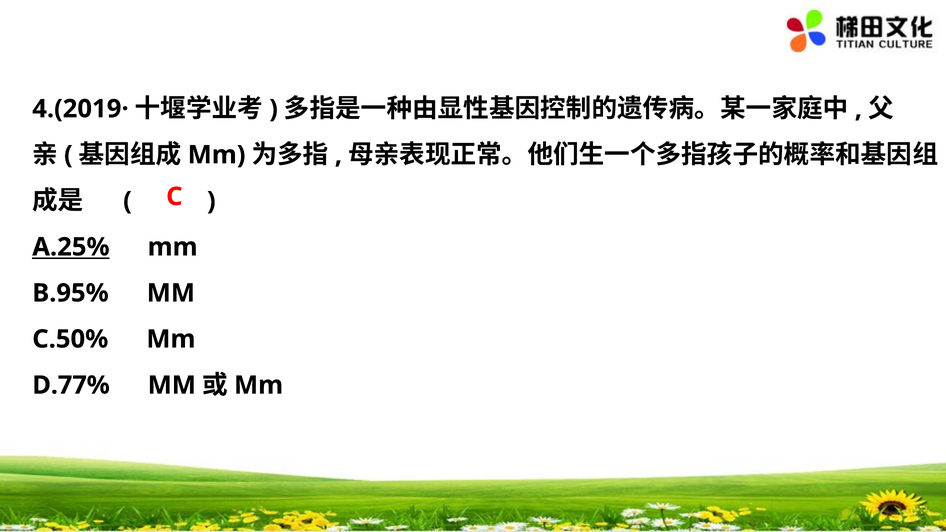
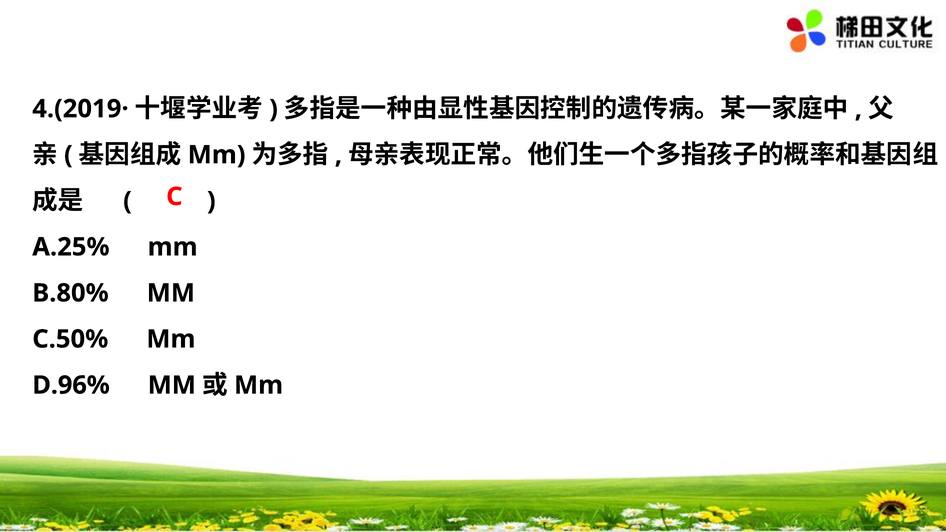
A.25% underline: present -> none (71, 247)
B.95%: B.95% -> B.80% (70, 293)
D.77%: D.77% -> D.96% (71, 385)
